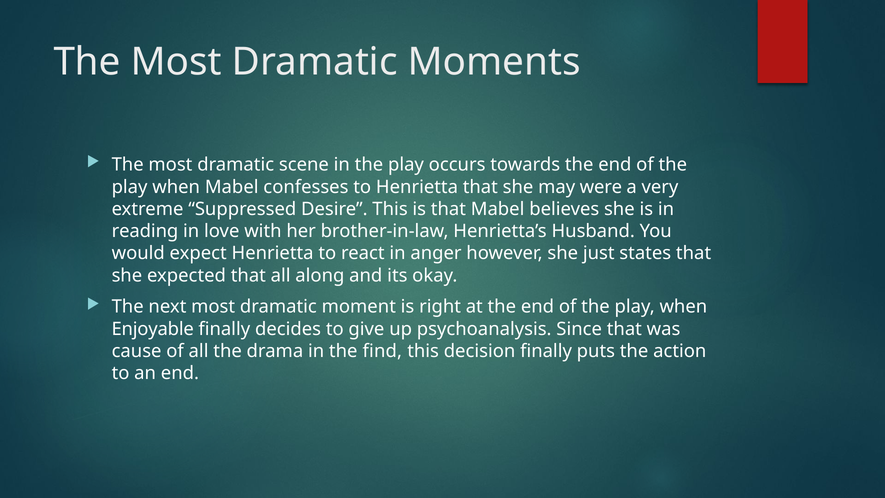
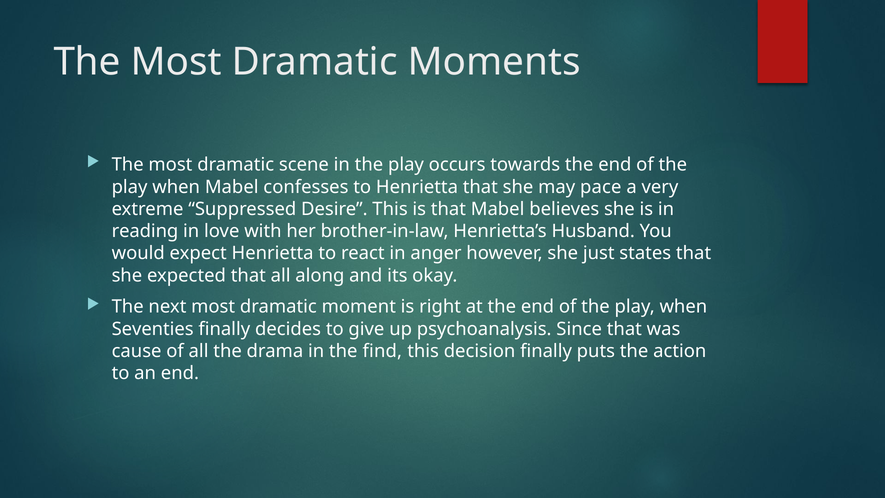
were: were -> pace (601, 187)
Enjoyable: Enjoyable -> Seventies (153, 329)
